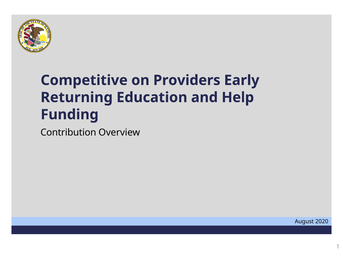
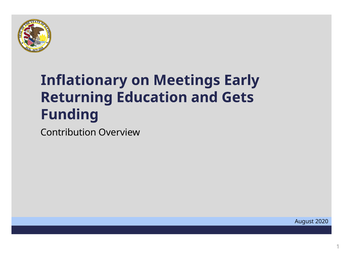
Competitive: Competitive -> Inflationary (84, 80)
Providers: Providers -> Meetings (187, 80)
Help: Help -> Gets (238, 98)
